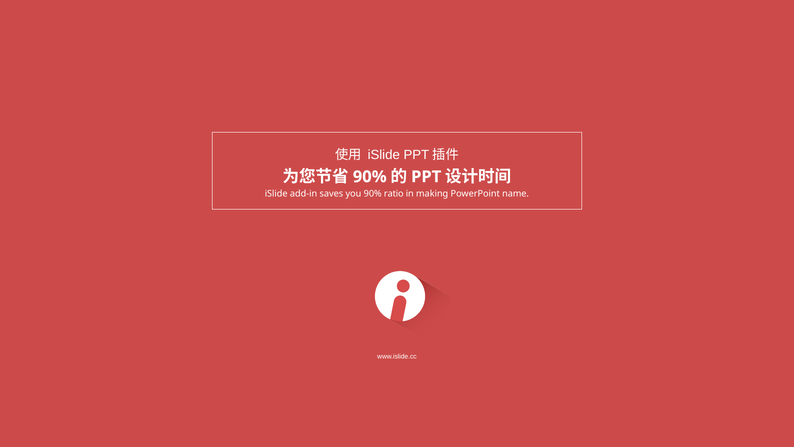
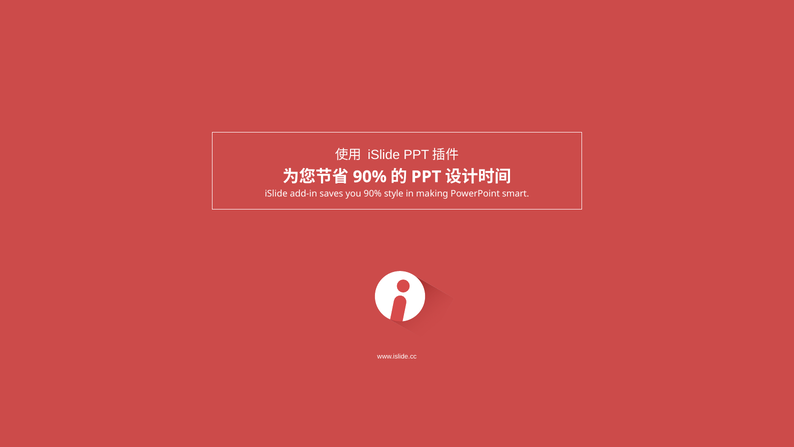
ratio: ratio -> style (394, 194)
name: name -> smart (516, 194)
